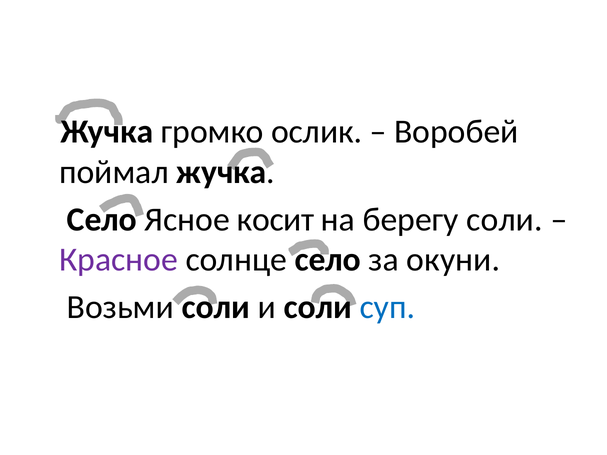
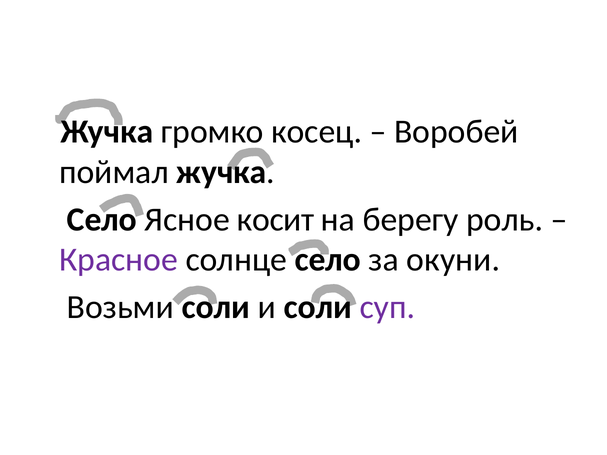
ослик: ослик -> косец (317, 132)
берегу соли: соли -> роль (505, 220)
суп colour: blue -> purple (387, 307)
